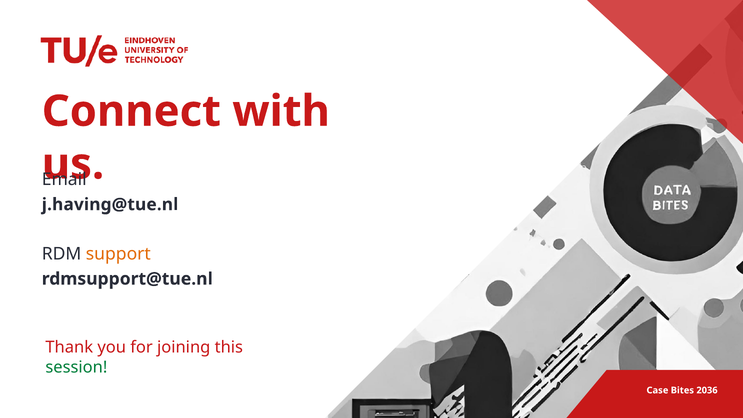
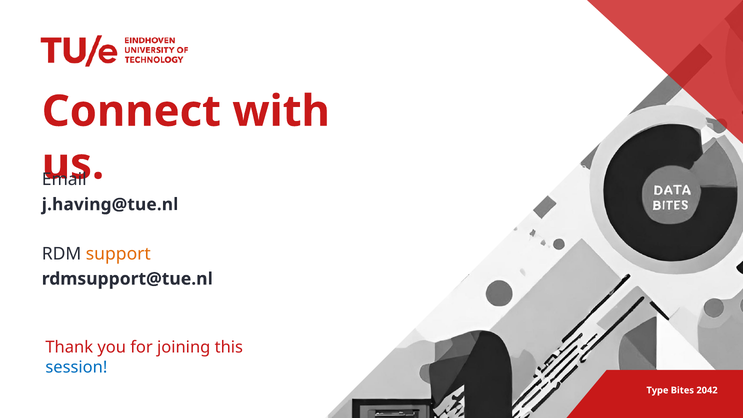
session colour: green -> blue (76, 367)
Case: Case -> Type (657, 390)
2036: 2036 -> 2042 (707, 390)
